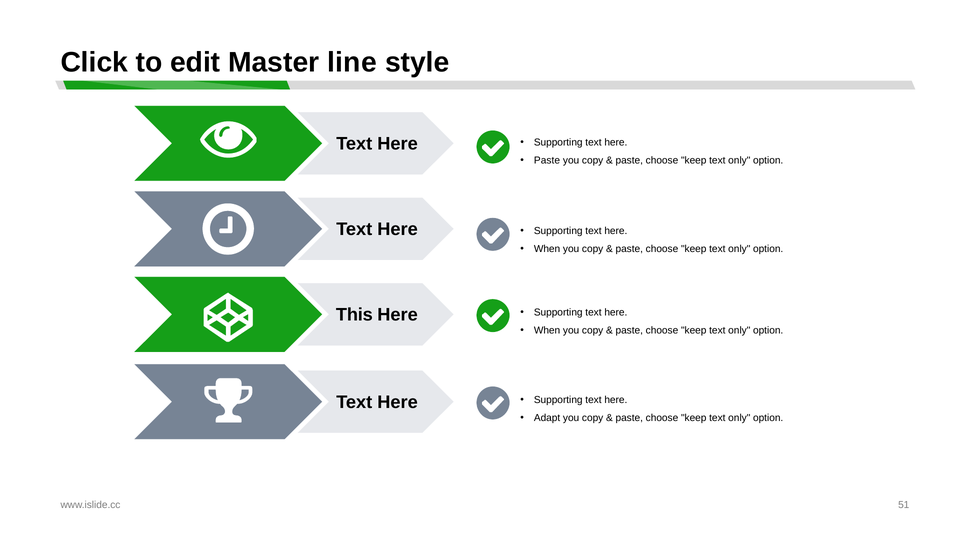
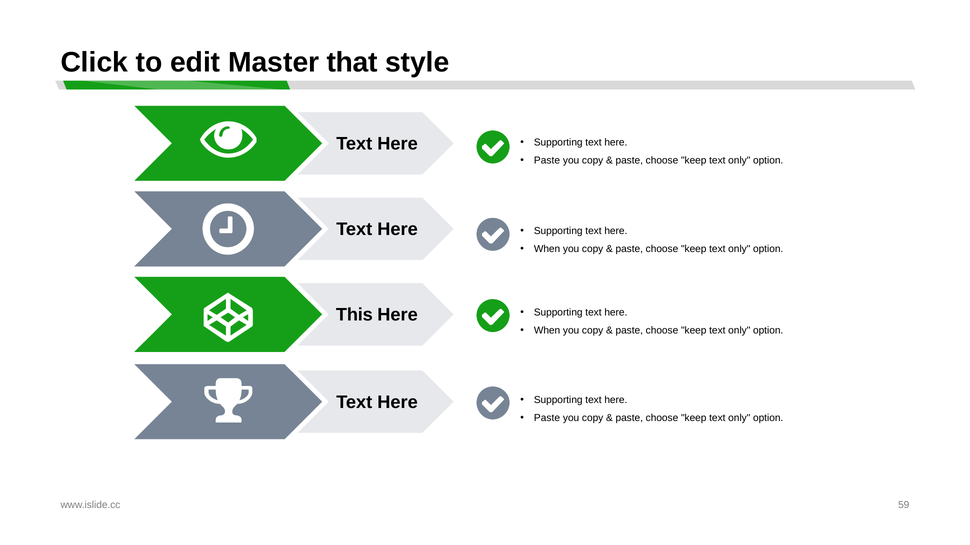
line: line -> that (352, 63)
Adapt: Adapt -> Paste (547, 418)
51: 51 -> 59 (904, 505)
